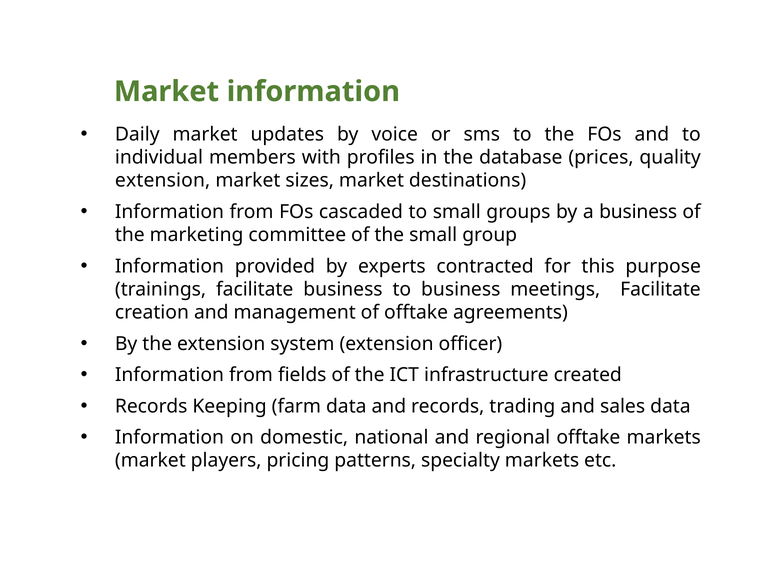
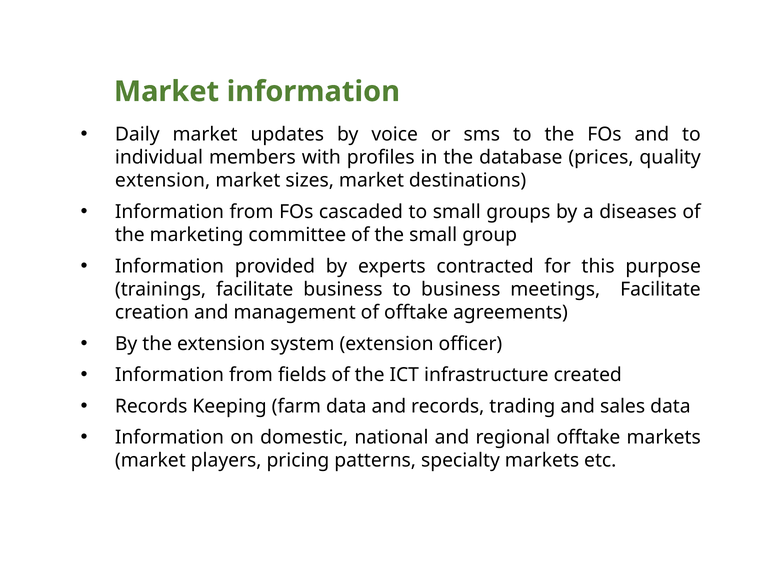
a business: business -> diseases (638, 212)
